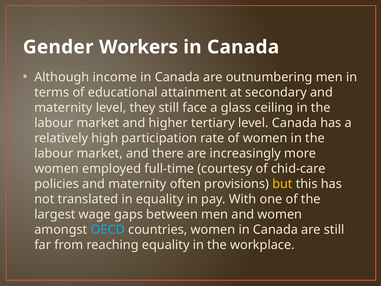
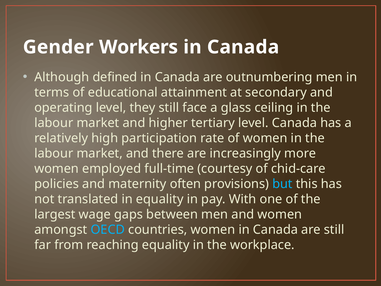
income: income -> defined (115, 77)
maternity: maternity -> operating (63, 108)
but colour: yellow -> light blue (282, 184)
